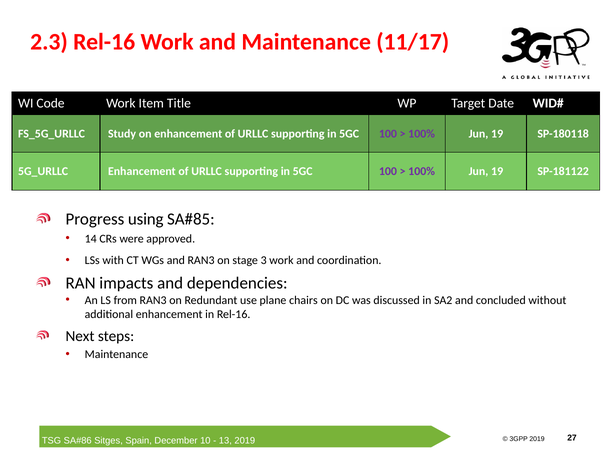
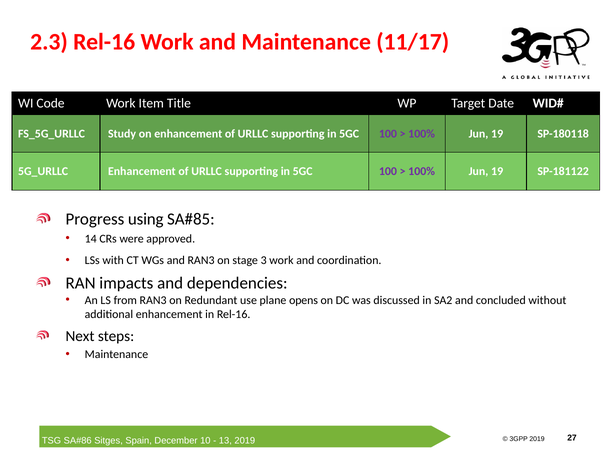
chairs: chairs -> opens (304, 300)
